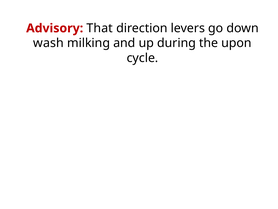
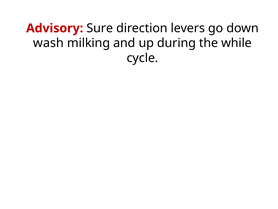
That: That -> Sure (100, 28)
upon: upon -> while (237, 43)
